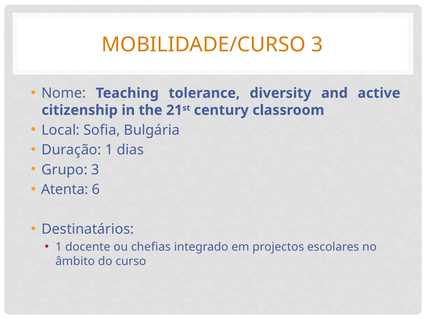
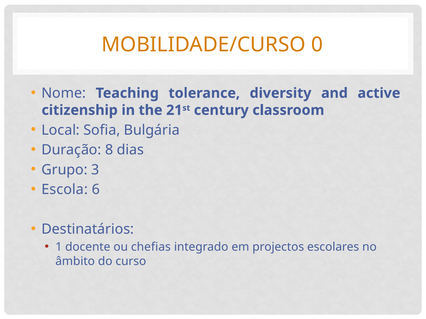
MOBILIDADE/CURSO 3: 3 -> 0 (317, 45)
Duração 1: 1 -> 8 (109, 150)
Atenta: Atenta -> Escola (65, 190)
